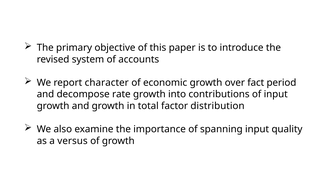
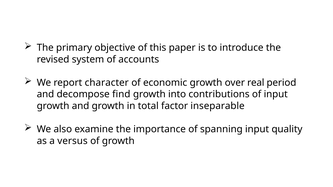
fact: fact -> real (256, 83)
rate: rate -> find (121, 94)
distribution: distribution -> inseparable (218, 106)
